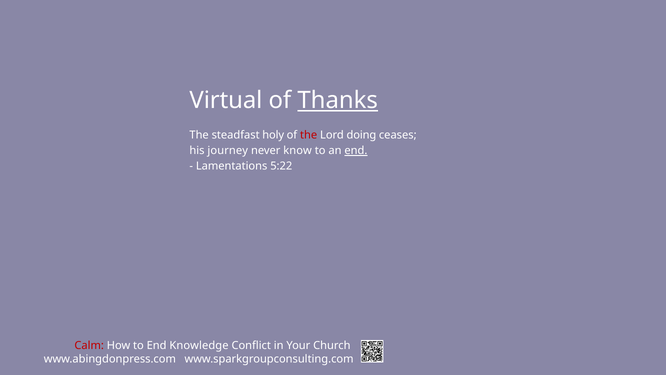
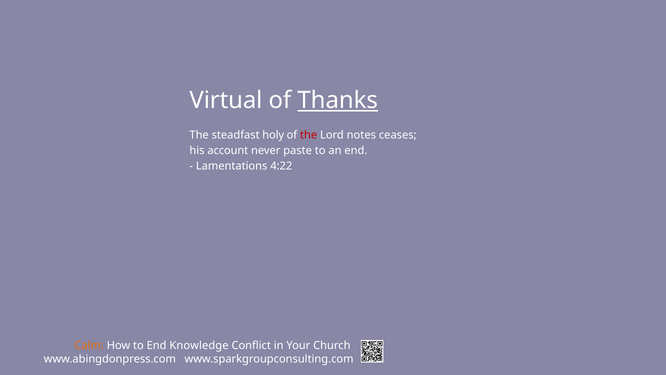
doing: doing -> notes (361, 135)
journey: journey -> account (228, 151)
know: know -> paste (298, 151)
end underline: present -> none (356, 151)
5:22: 5:22 -> 4:22 (281, 166)
Calm colour: red -> orange (89, 345)
